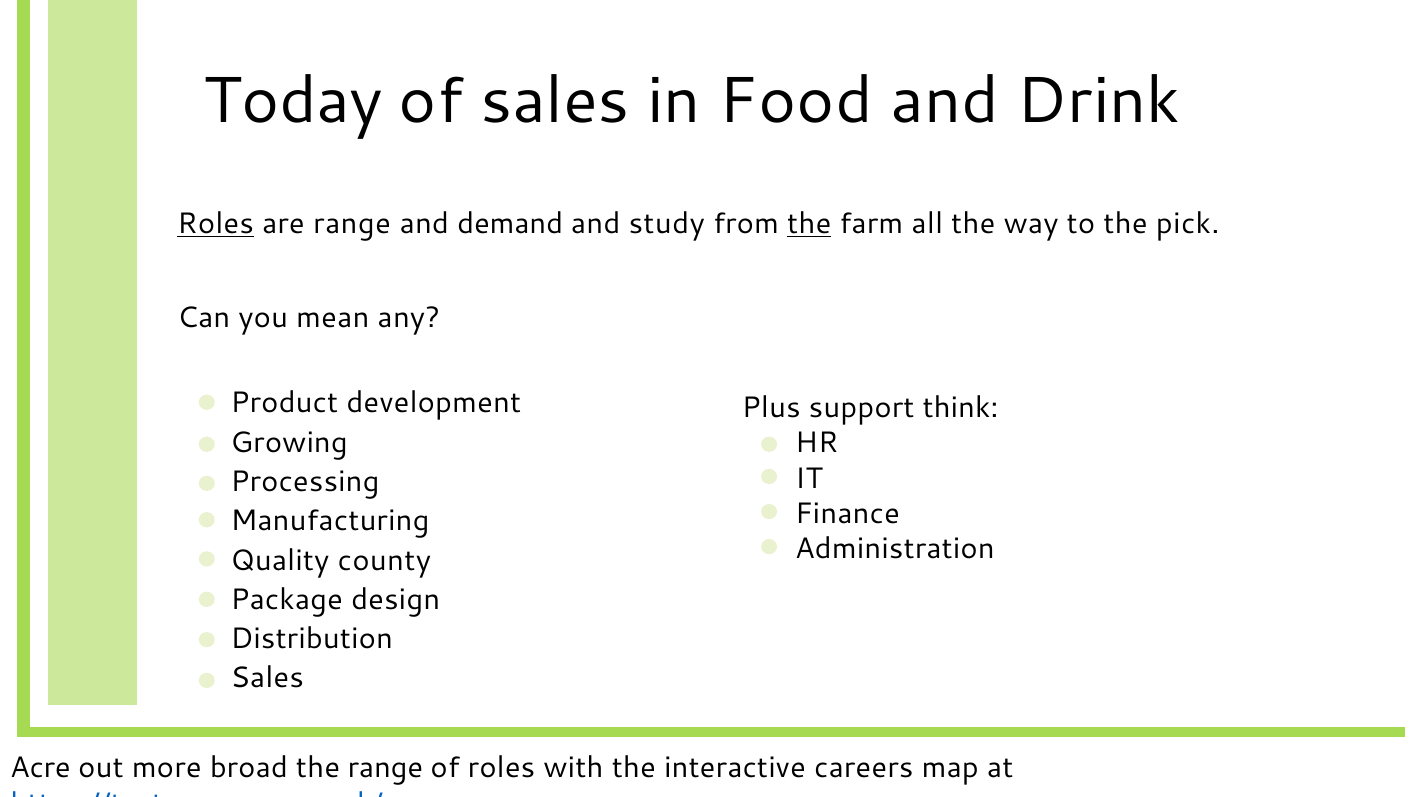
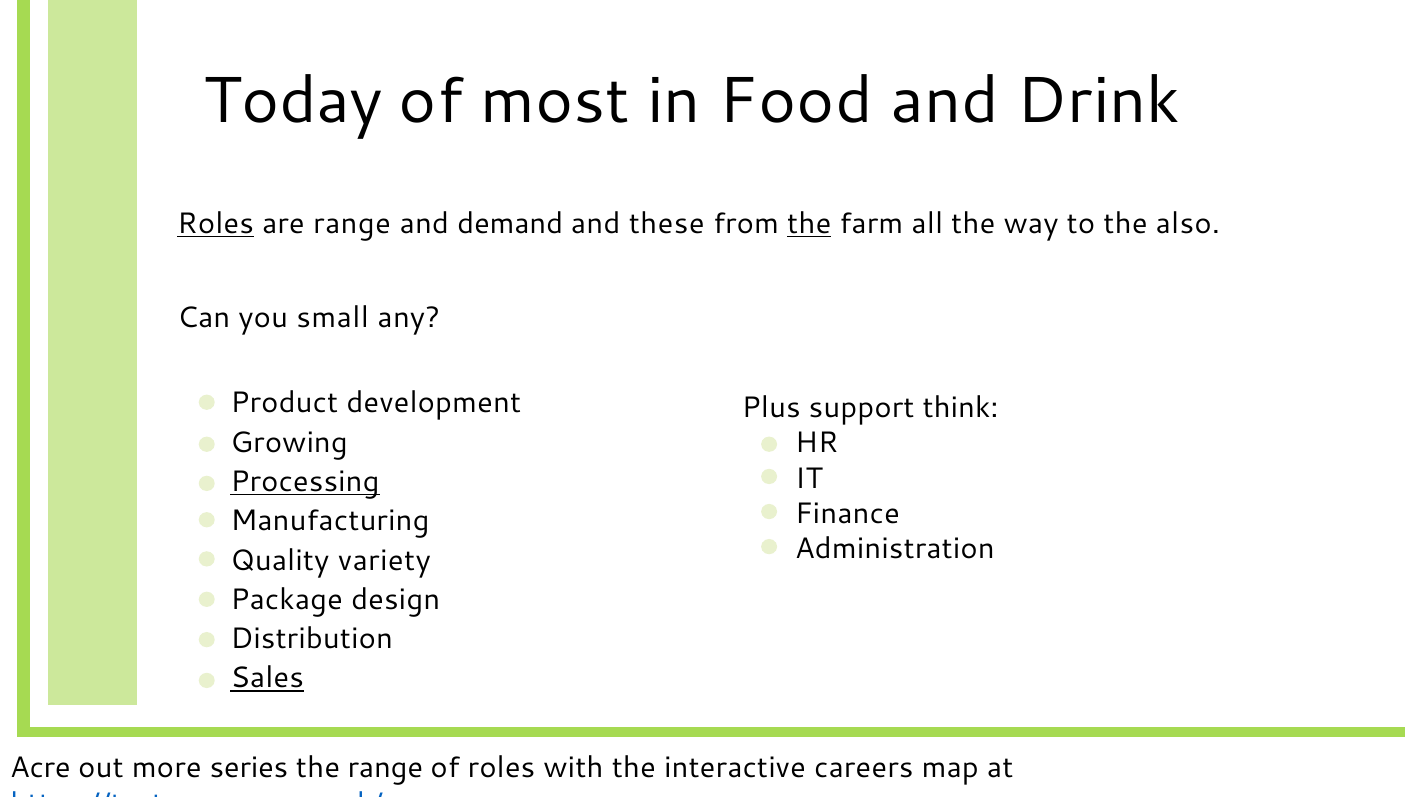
of sales: sales -> most (555, 101)
study: study -> these (667, 224)
pick: pick -> also (1188, 224)
mean: mean -> small (333, 317)
Processing underline: none -> present (305, 481)
county: county -> variety (384, 560)
Sales underline: none -> present (267, 678)
broad: broad -> series (249, 768)
